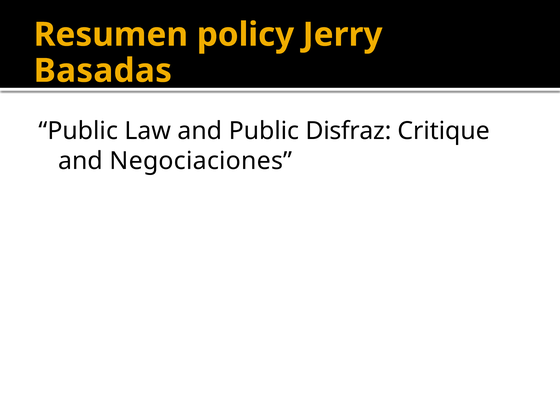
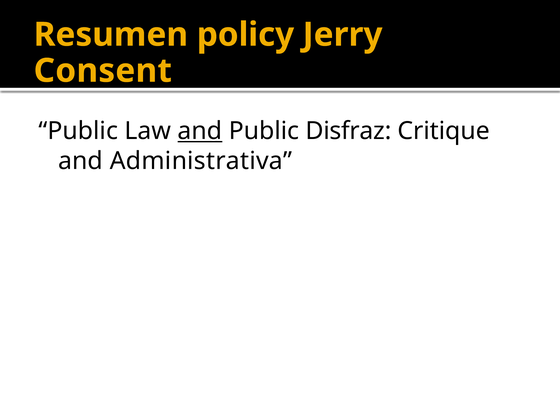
Basadas: Basadas -> Consent (103, 71)
and underline: none -> present (200, 131)
Negociaciones: Negociaciones -> Administrativa (201, 161)
